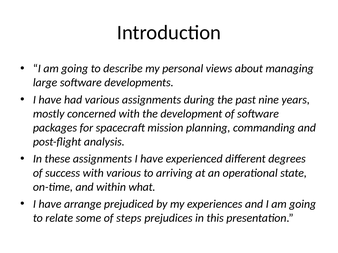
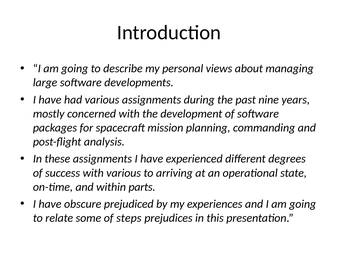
what: what -> parts (142, 187)
arrange: arrange -> obscure (83, 204)
